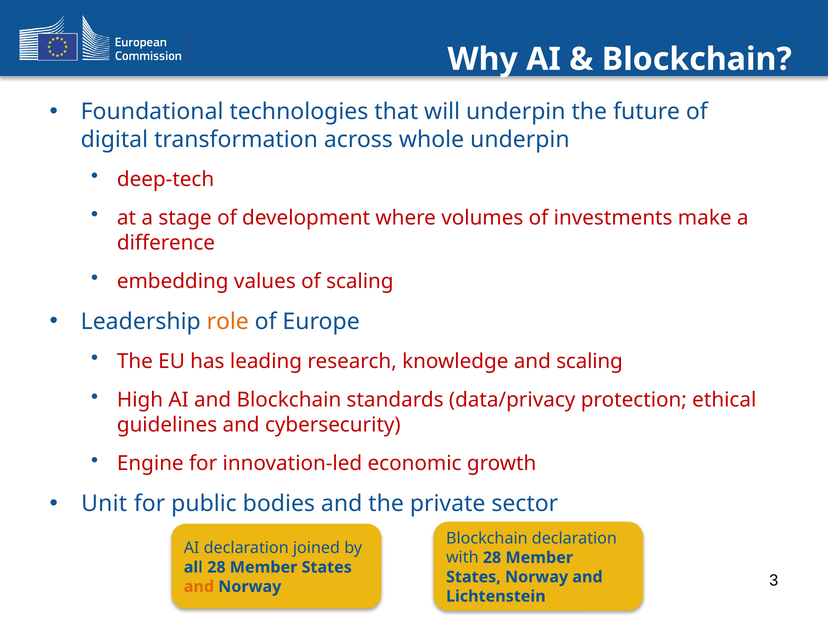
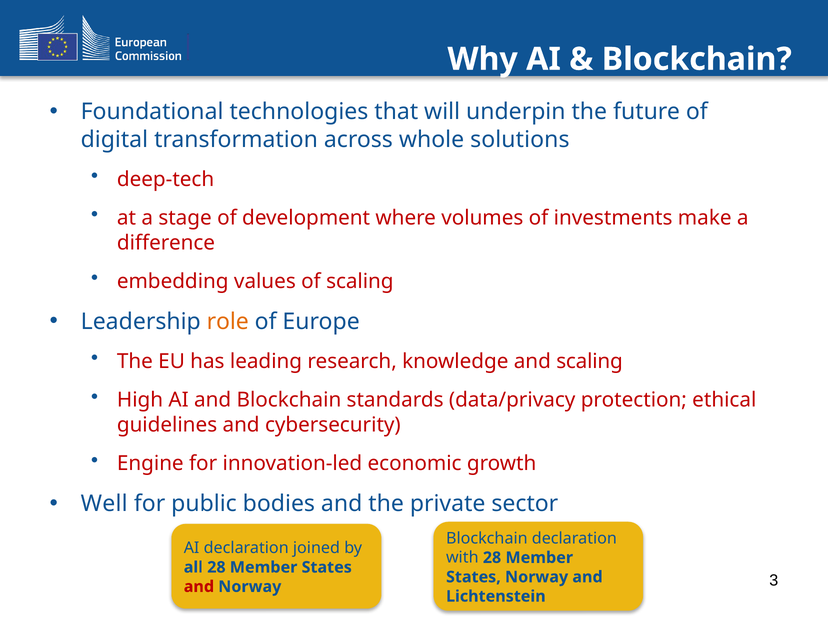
whole underpin: underpin -> solutions (520, 139)
Unit: Unit -> Well (104, 504)
and colour: orange -> red (199, 587)
